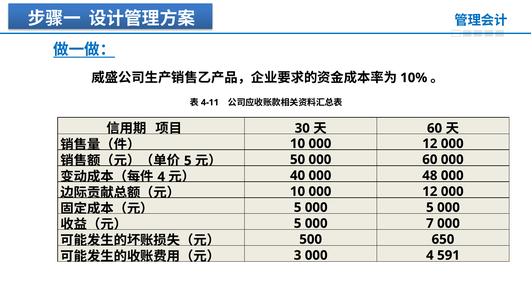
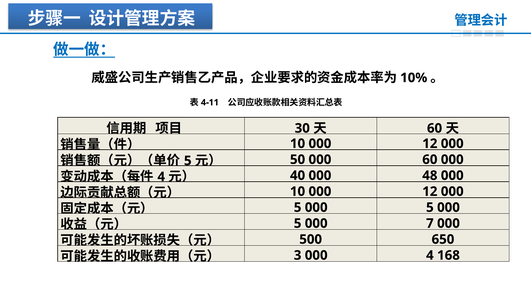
591: 591 -> 168 (448, 255)
